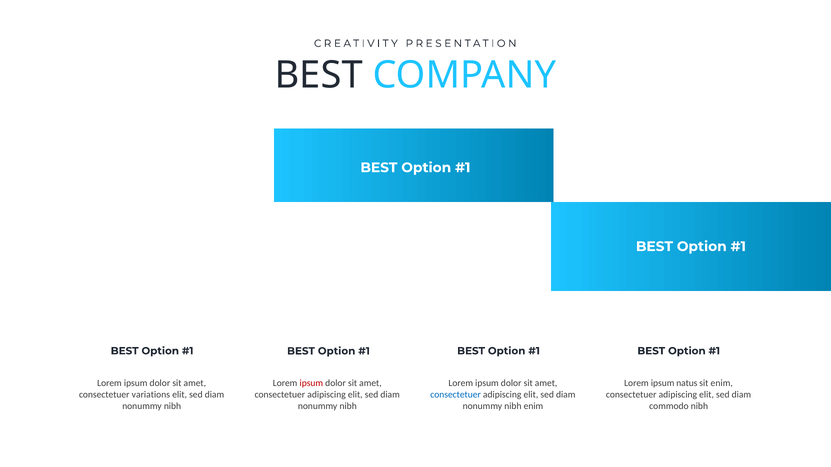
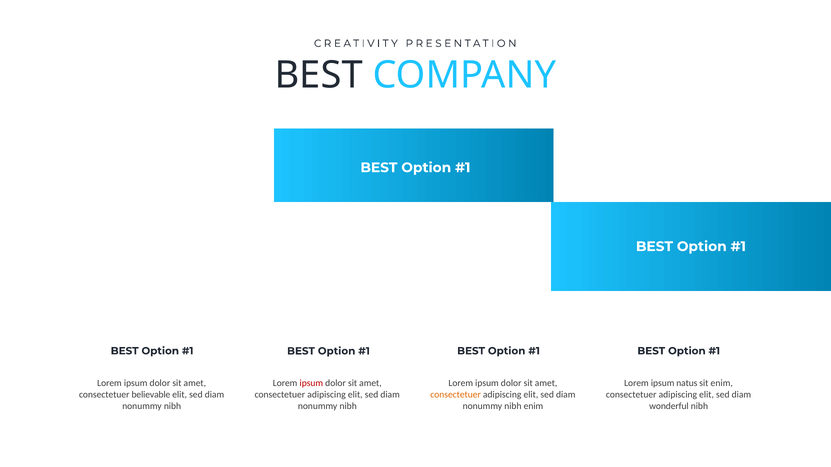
variations: variations -> believable (151, 395)
consectetuer colour: blue -> orange (456, 395)
commodo: commodo -> wonderful (669, 406)
